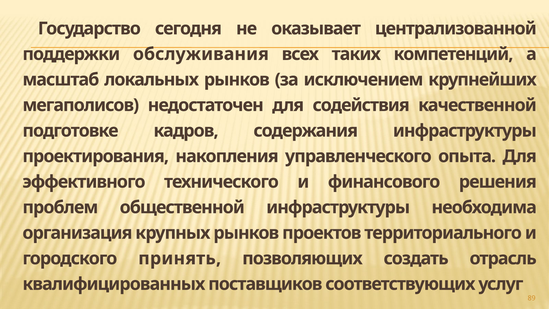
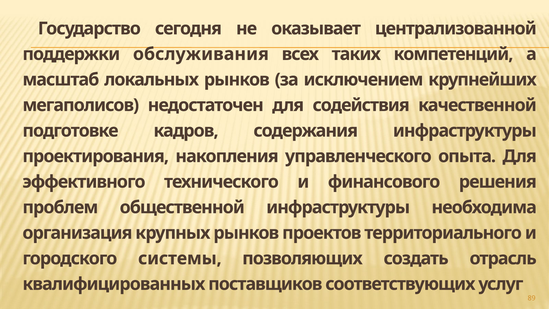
принять: принять -> системы (180, 258)
